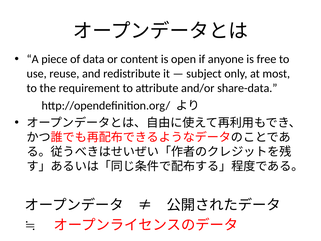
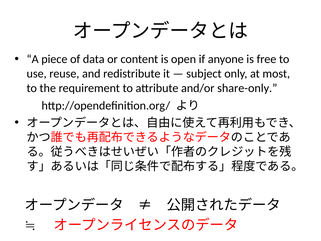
share-data: share-data -> share-only (247, 88)
